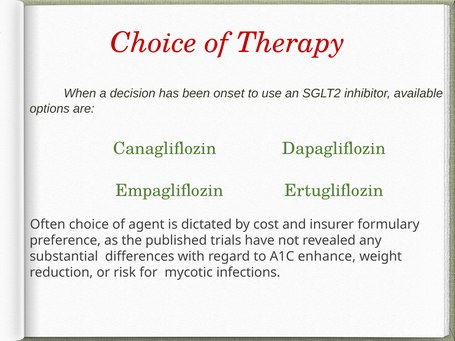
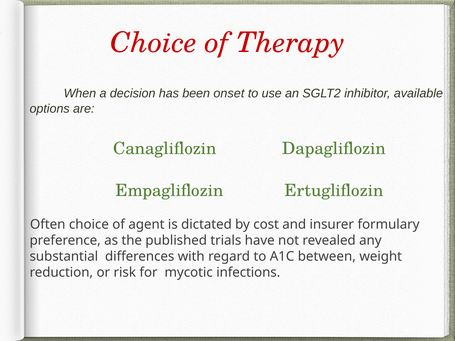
enhance: enhance -> between (327, 257)
